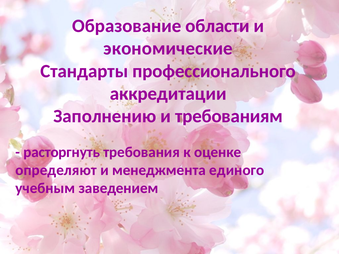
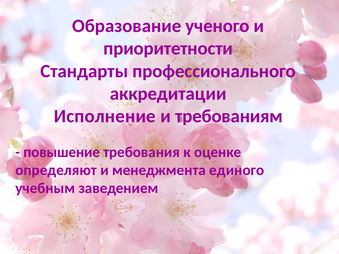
области: области -> ученого (217, 26)
экономические: экономические -> приоритетности (168, 49)
Заполнению: Заполнению -> Исполнение (105, 116)
расторгнуть: расторгнуть -> повышение (62, 152)
